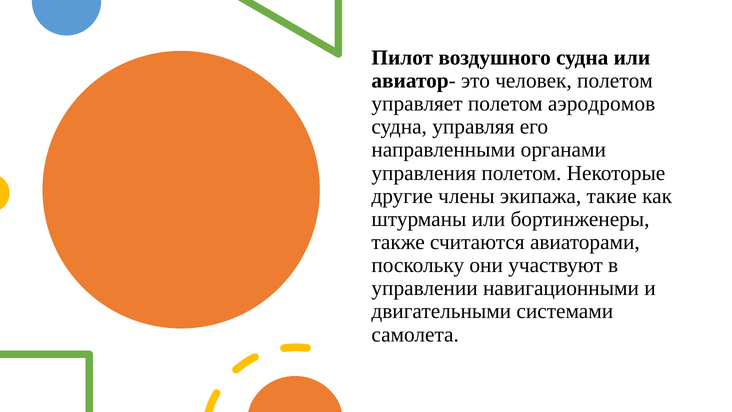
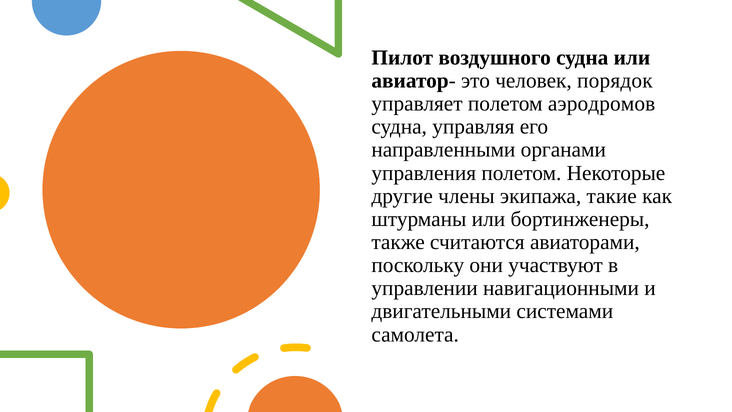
человек полетом: полетом -> порядок (615, 81)
